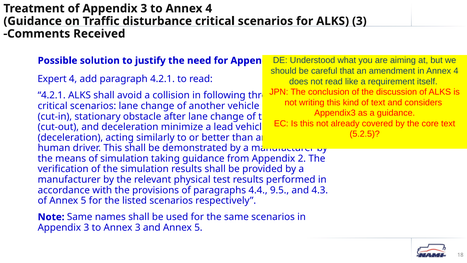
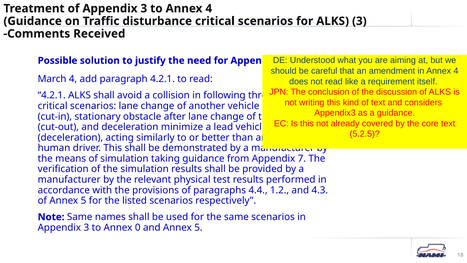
Expert: Expert -> March (52, 79)
2: 2 -> 7 (302, 158)
9.5: 9.5 -> 1.2 (280, 190)
Annex 3: 3 -> 0 (138, 227)
